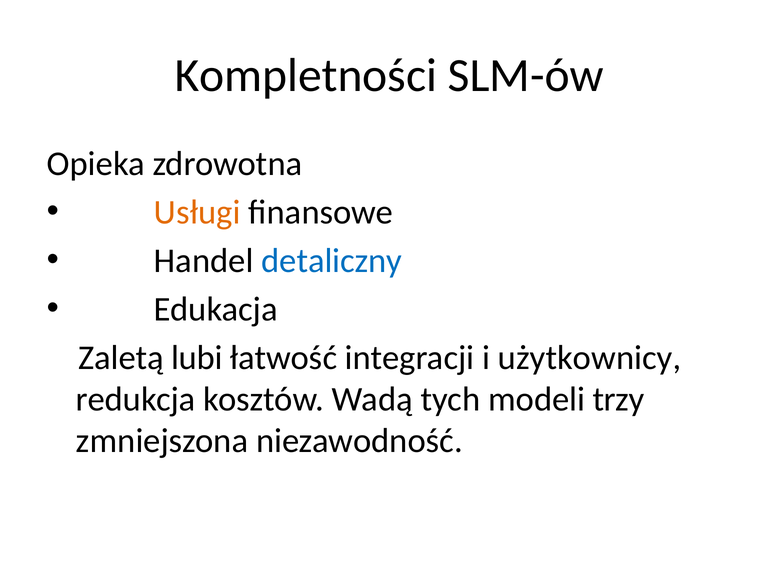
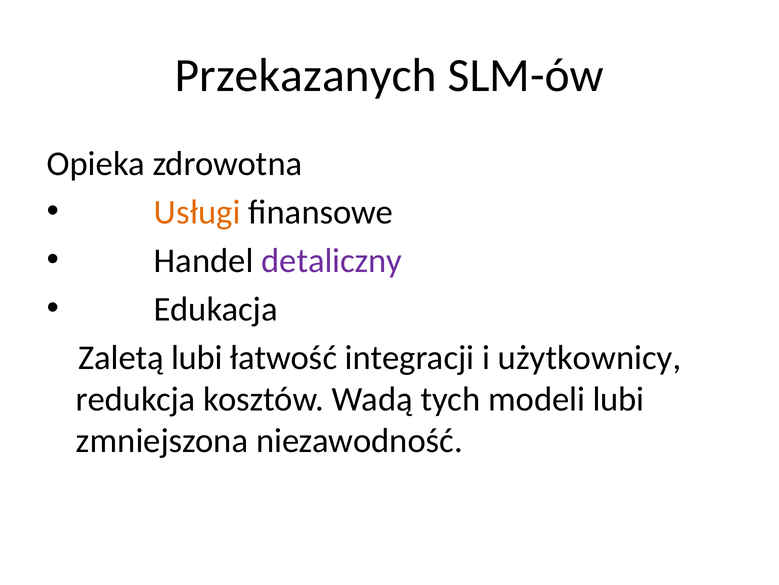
Kompletności: Kompletności -> Przekazanych (306, 75)
detaliczny colour: blue -> purple (332, 260)
modeli trzy: trzy -> lubi (618, 399)
